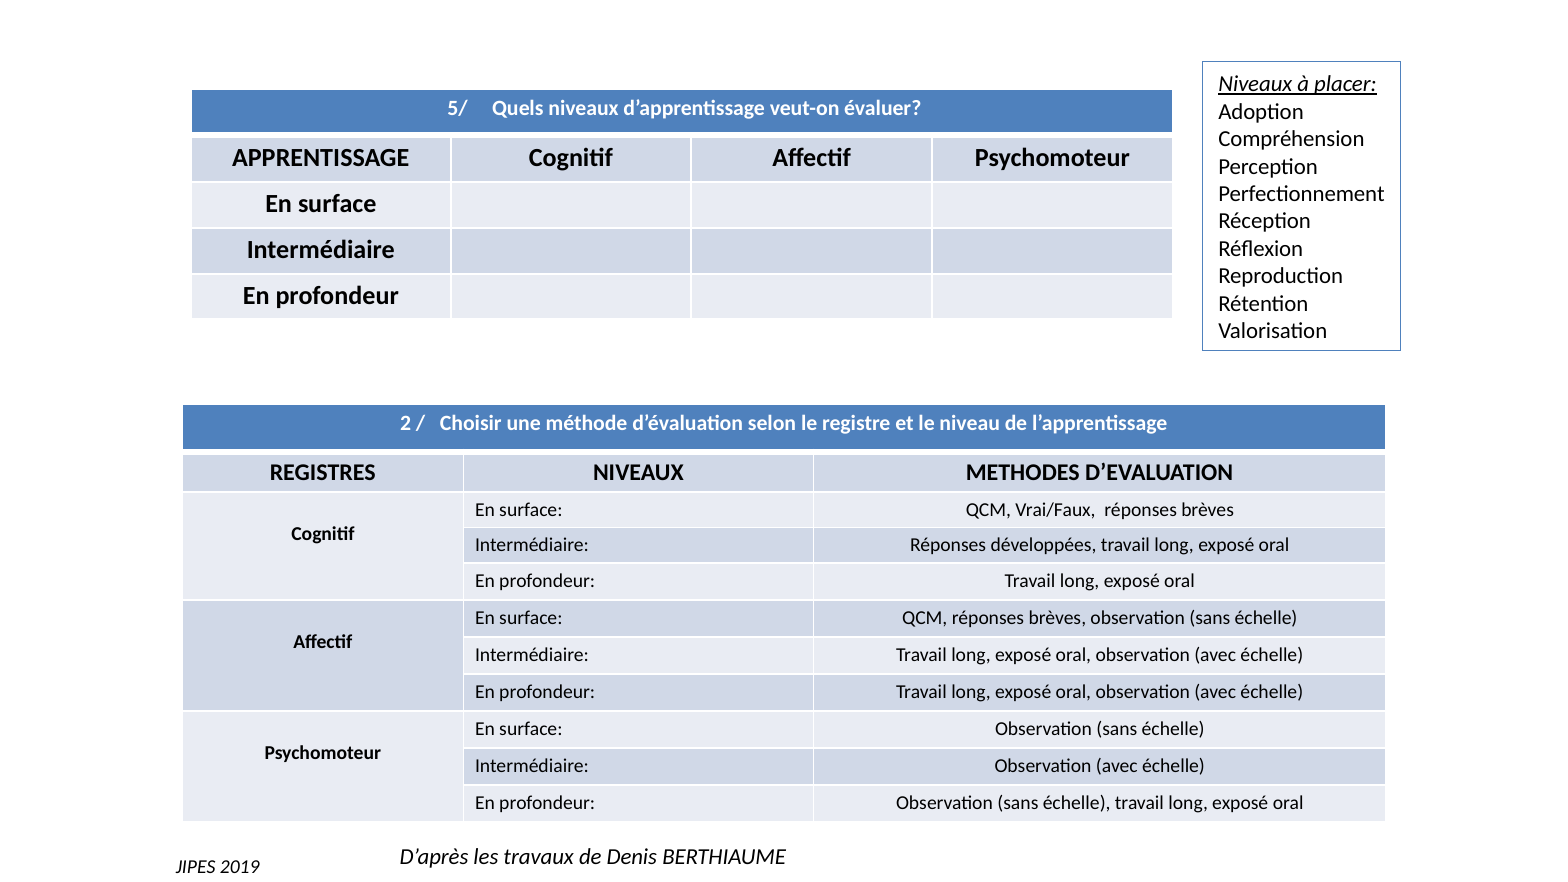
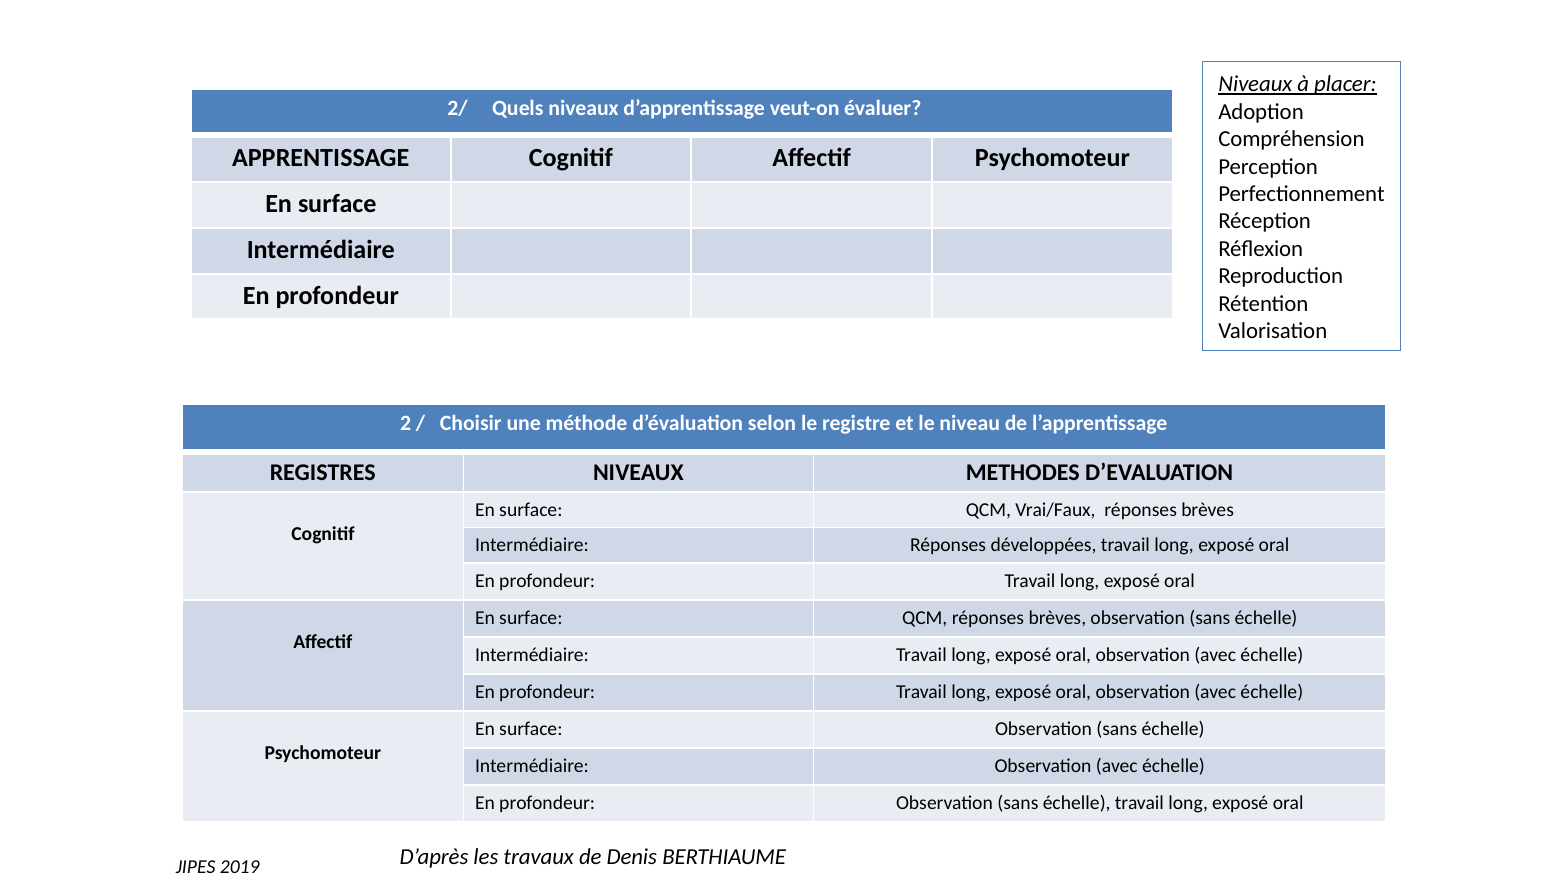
5/: 5/ -> 2/ (458, 108)
